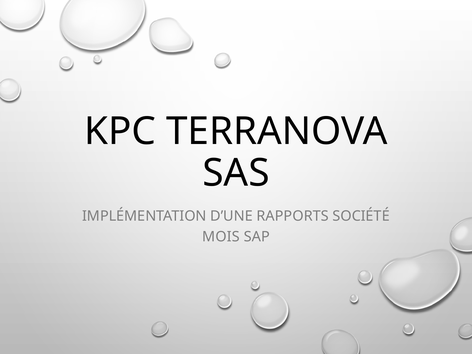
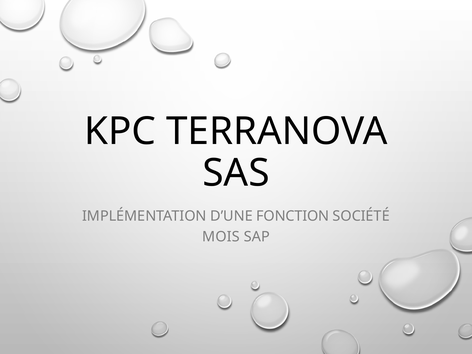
RAPPORTS: RAPPORTS -> FONCTION (293, 216)
